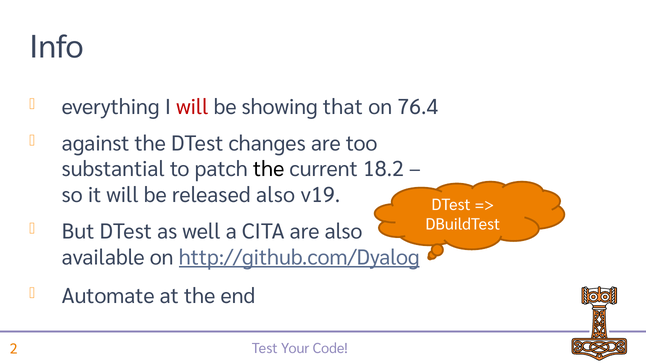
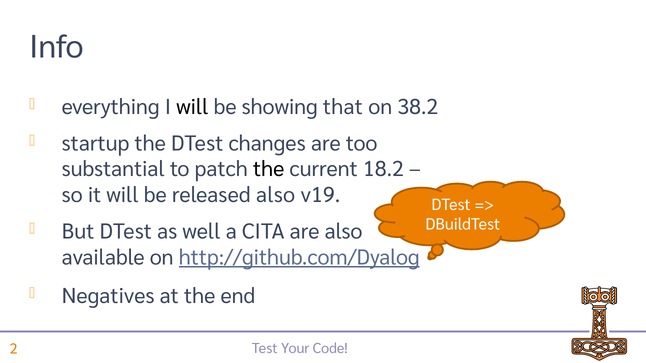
will colour: red -> black (192, 107)
76.4: 76.4 -> 38.2 (418, 107)
against: against -> startup (96, 144)
Automate: Automate -> Negatives (108, 297)
